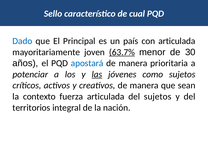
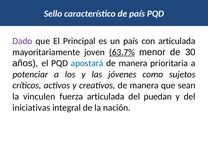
de cual: cual -> país (137, 14)
Dado colour: blue -> purple (22, 41)
las underline: present -> none (97, 74)
contexto: contexto -> vinculen (39, 97)
del sujetos: sujetos -> puedan (158, 97)
territorios: territorios -> iniciativas (31, 108)
